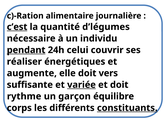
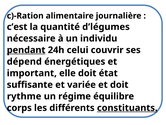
c’est underline: present -> none (17, 27)
réaliser: réaliser -> dépend (24, 61)
augmente: augmente -> important (32, 73)
vers: vers -> état (108, 73)
variée underline: present -> none (81, 84)
garçon: garçon -> régime (75, 96)
